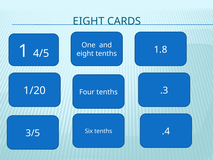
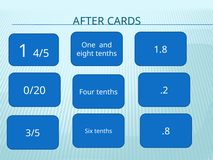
EIGHT: EIGHT -> AFTER (89, 21)
1/20: 1/20 -> 0/20 (35, 90)
.3: .3 -> .2 (164, 90)
.4: .4 -> .8 (166, 131)
